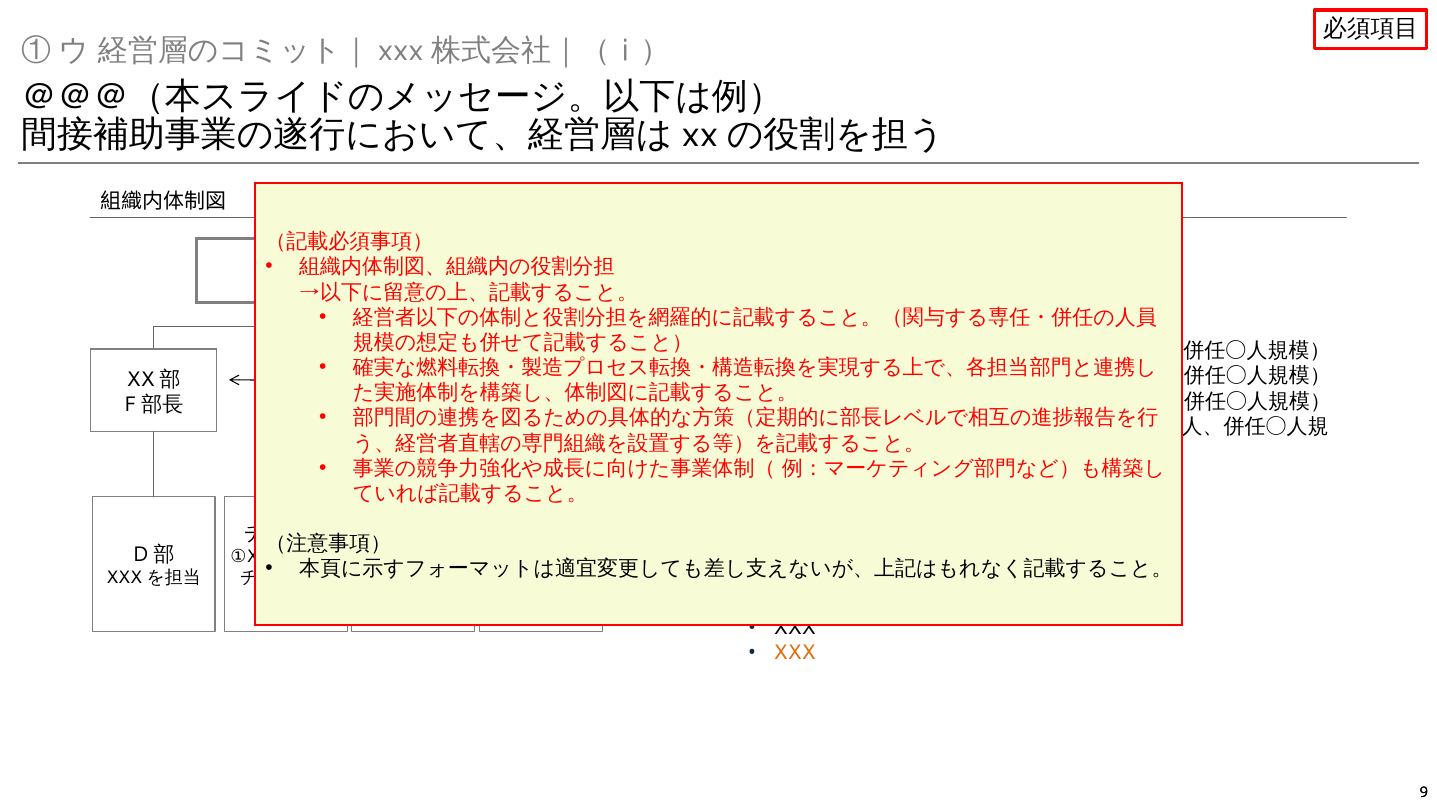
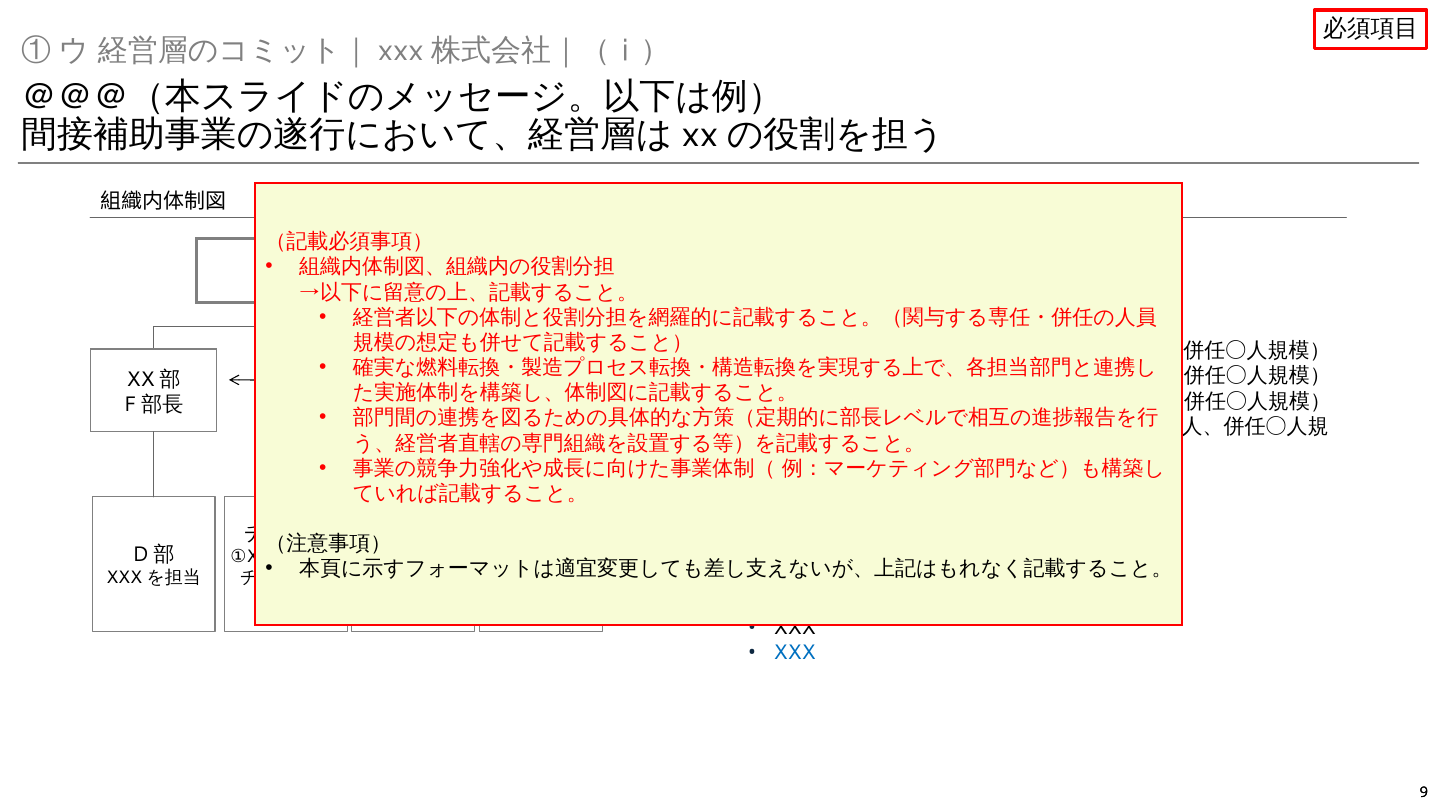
XXX colour: orange -> blue (795, 653)
